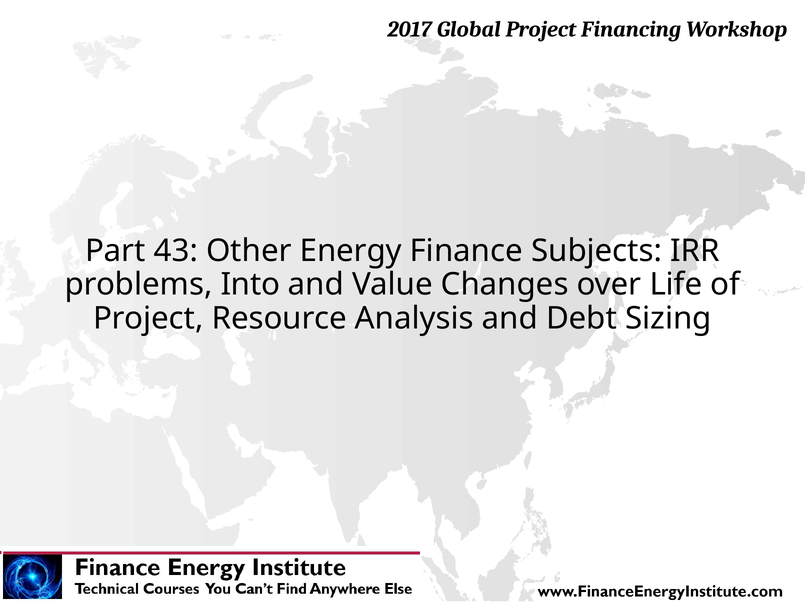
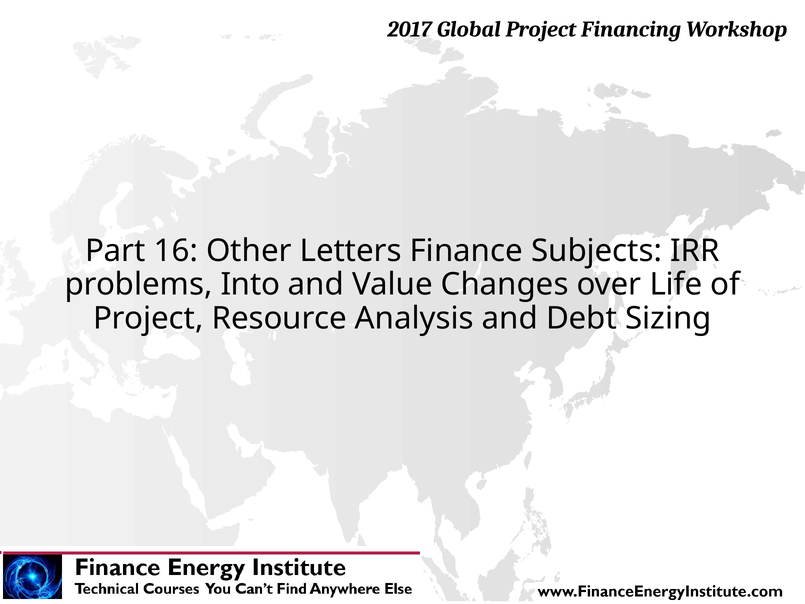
43: 43 -> 16 (176, 251)
Energy: Energy -> Letters (351, 251)
